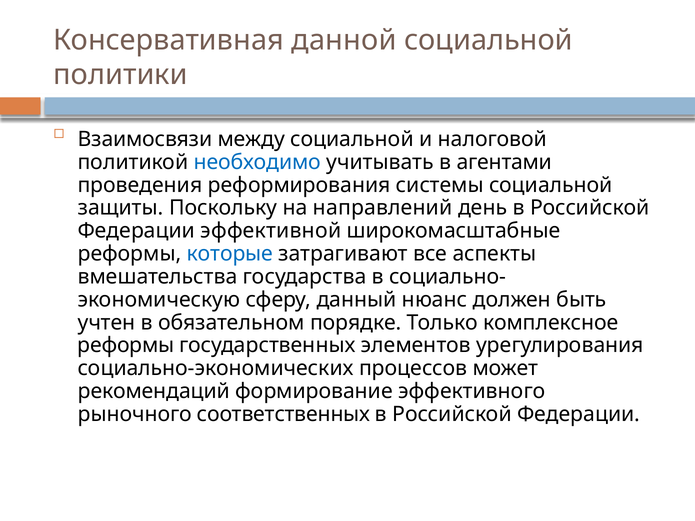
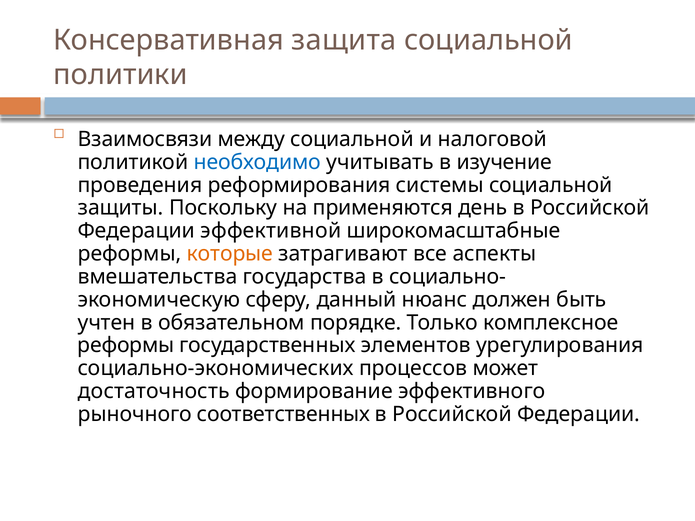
данной: данной -> защита (344, 40)
агентами: агентами -> изучение (504, 162)
направлений: направлений -> применяются (383, 208)
которые colour: blue -> orange (230, 254)
рекомендаций: рекомендаций -> достаточность (154, 391)
